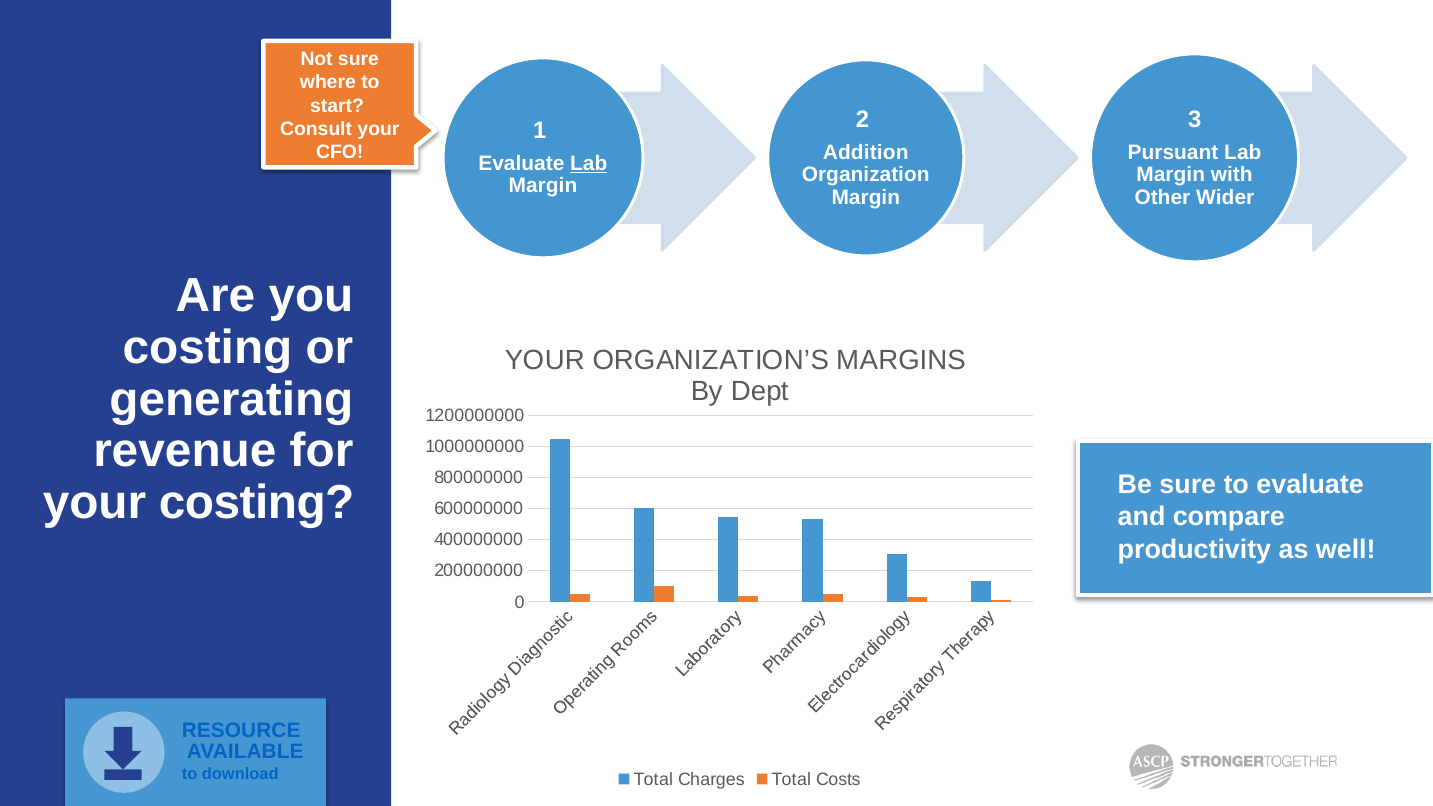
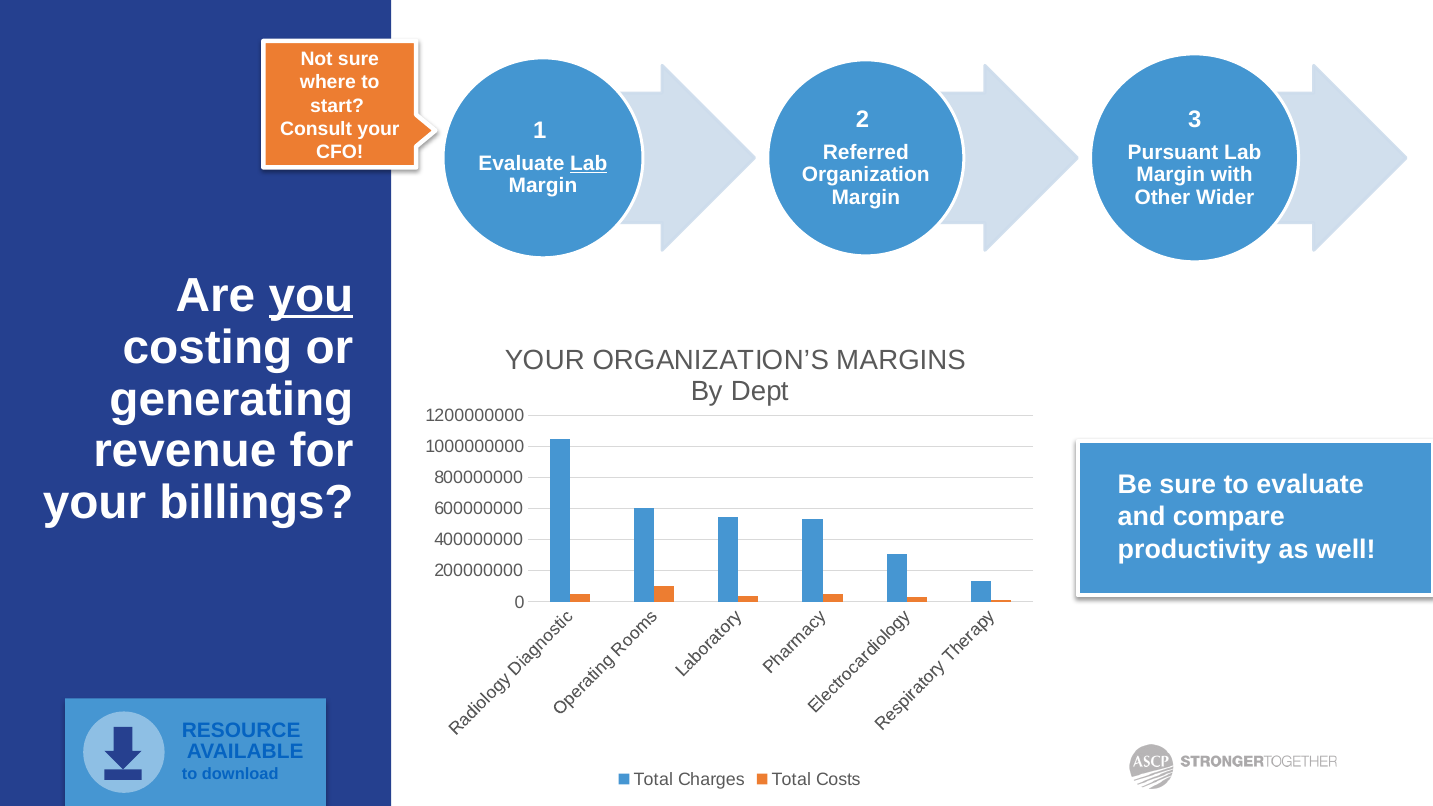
Addition: Addition -> Referred (866, 152)
you underline: none -> present (311, 296)
your costing: costing -> billings (256, 503)
